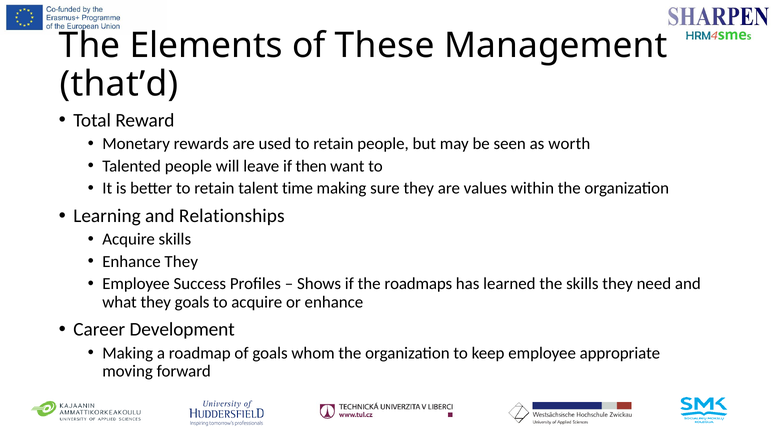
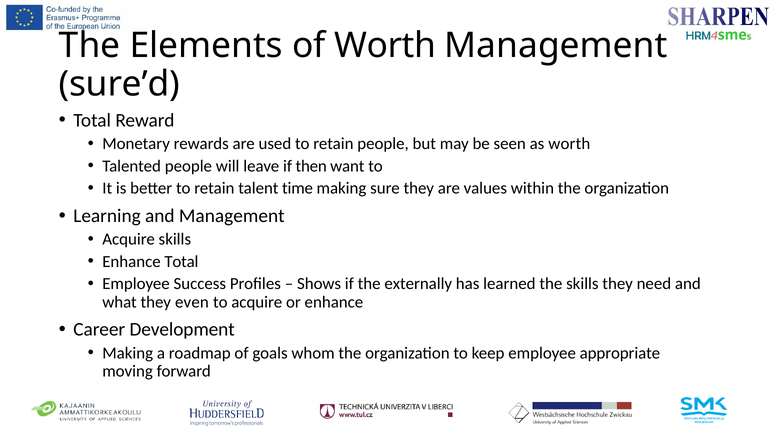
of These: These -> Worth (385, 46)
that’d: that’d -> sure’d (119, 84)
and Relationships: Relationships -> Management (232, 216)
Enhance They: They -> Total (181, 262)
roadmaps: roadmaps -> externally (418, 284)
they goals: goals -> even (192, 302)
